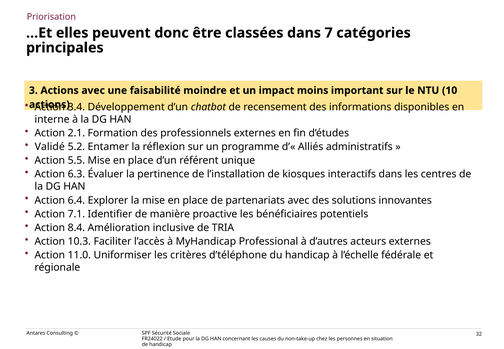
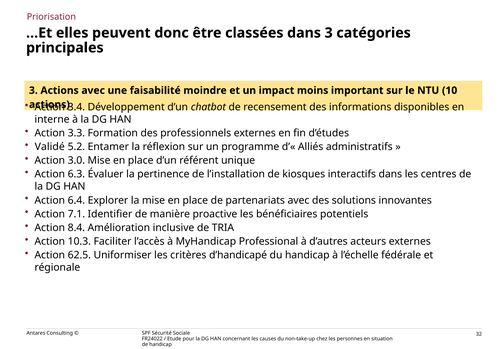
dans 7: 7 -> 3 (329, 33)
2.1: 2.1 -> 3.3 (76, 133)
5.5: 5.5 -> 3.0 (76, 160)
11.0: 11.0 -> 62.5 (79, 255)
d’téléphone: d’téléphone -> d’handicapé (238, 255)
